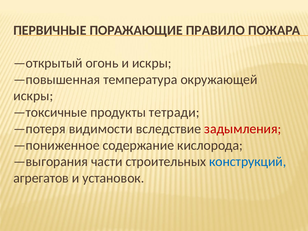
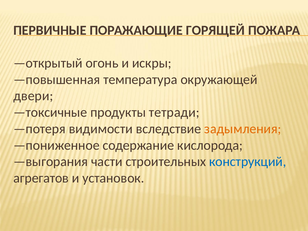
ПРАВИЛО: ПРАВИЛО -> ГОРЯЩЕЙ (215, 30)
искры: искры -> двери (33, 96)
задымления colour: red -> orange (243, 129)
